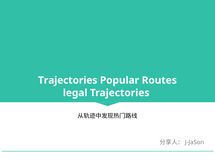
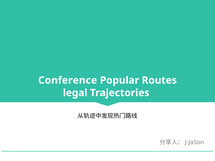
Trajectories: Trajectories -> Conference (68, 80)
